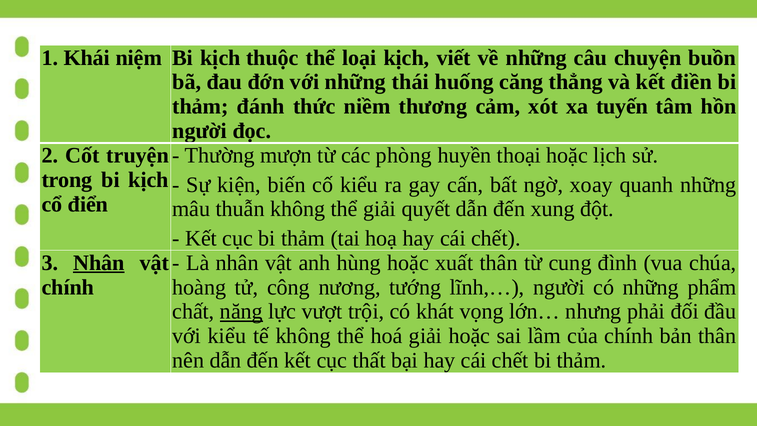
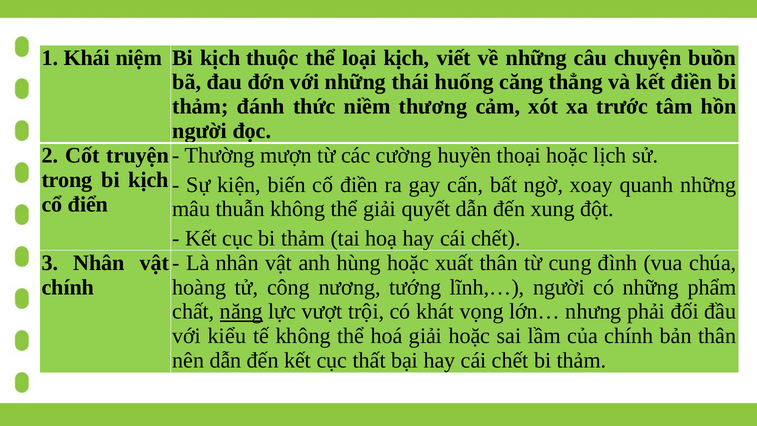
tuyến: tuyến -> trước (622, 107)
phòng: phòng -> cường (404, 155)
cố kiểu: kiểu -> điền (359, 185)
Nhân underline: present -> none (99, 263)
